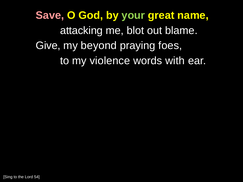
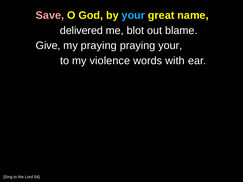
your colour: light green -> light blue (133, 15)
attacking: attacking -> delivered (81, 30)
my beyond: beyond -> praying (99, 46)
praying foes: foes -> your (170, 46)
